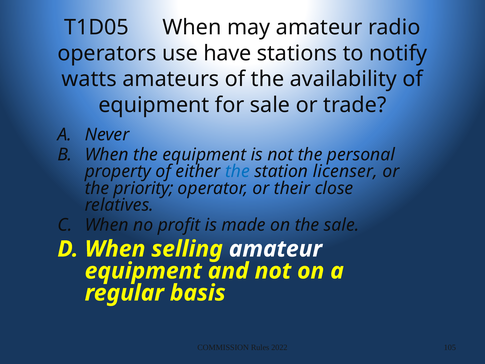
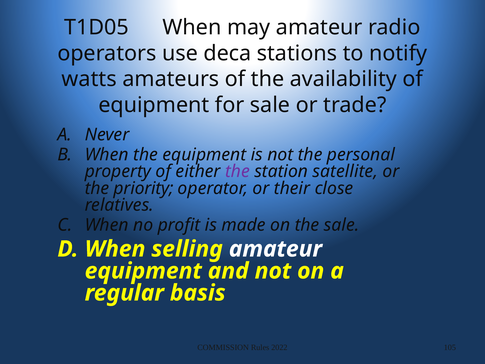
have: have -> deca (227, 53)
the colour: blue -> purple (237, 171)
licenser: licenser -> satellite (345, 171)
